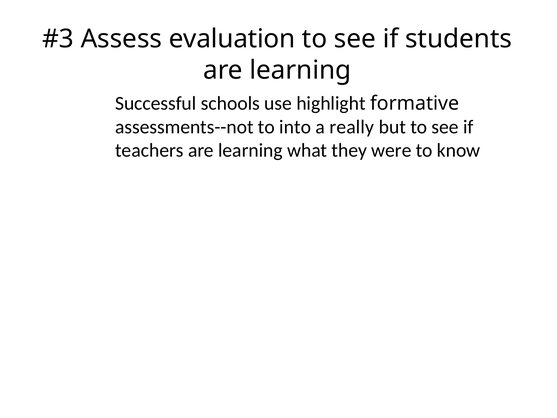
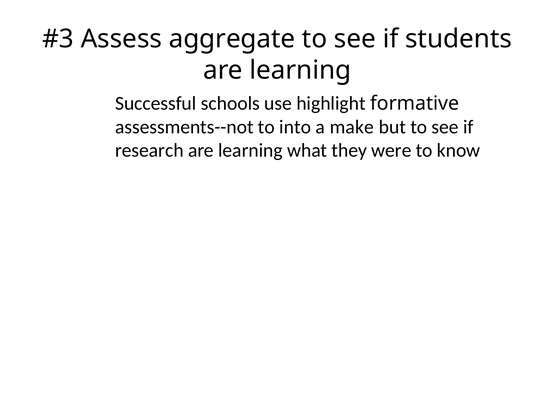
evaluation: evaluation -> aggregate (232, 39)
really: really -> make (352, 127)
teachers: teachers -> research (149, 150)
